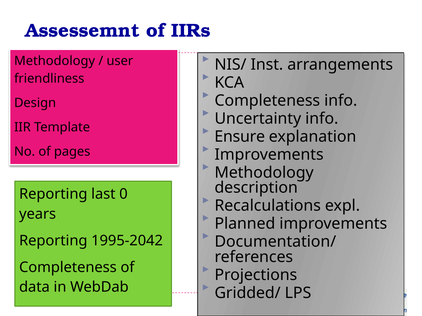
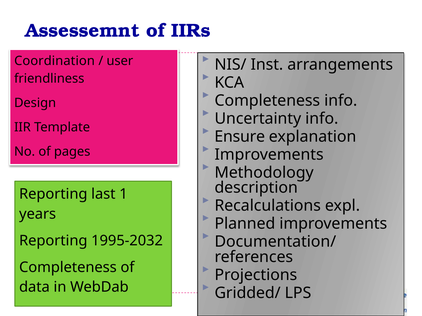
Methodology: Methodology -> Coordination (55, 61)
0: 0 -> 1 (123, 194)
1995-2042: 1995-2042 -> 1995-2032 (127, 241)
